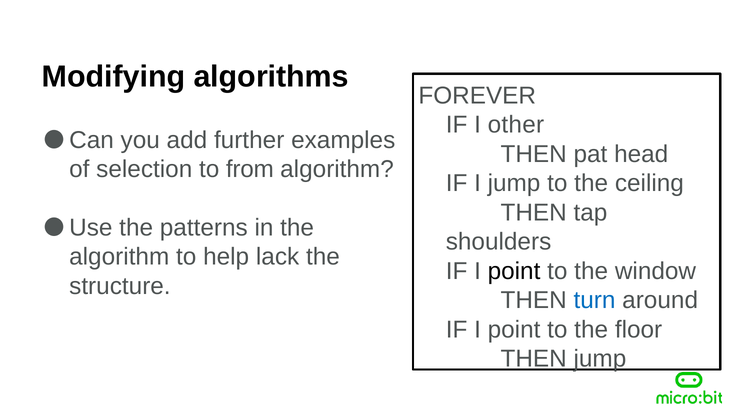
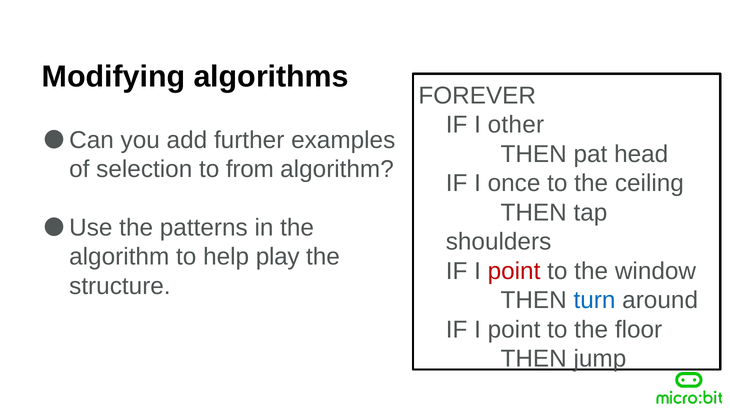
I jump: jump -> once (514, 183)
lack: lack -> play (278, 257)
point colour: black -> red (514, 271)
